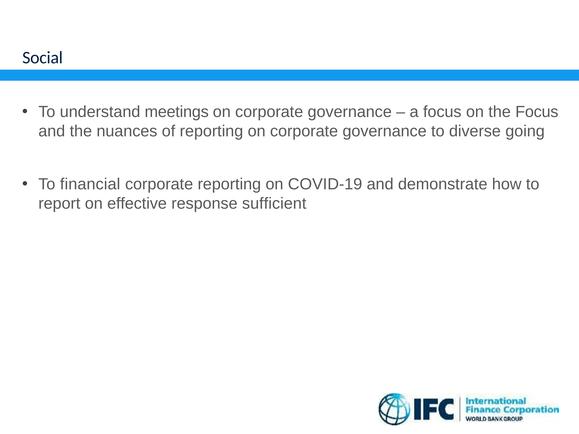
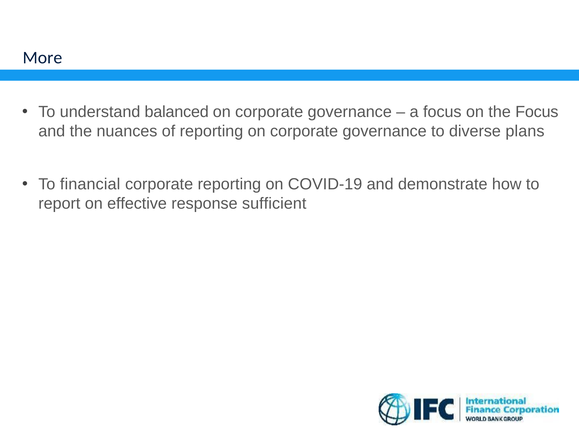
Social: Social -> More (42, 58)
meetings: meetings -> balanced (177, 112)
going: going -> plans (525, 131)
